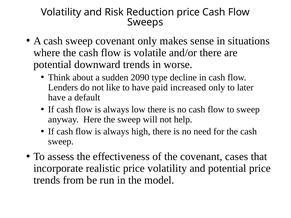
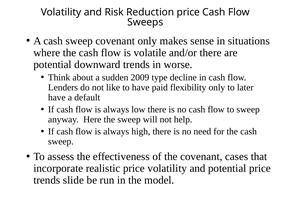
2090: 2090 -> 2009 (140, 77)
increased: increased -> flexibility (188, 87)
from: from -> slide (73, 180)
